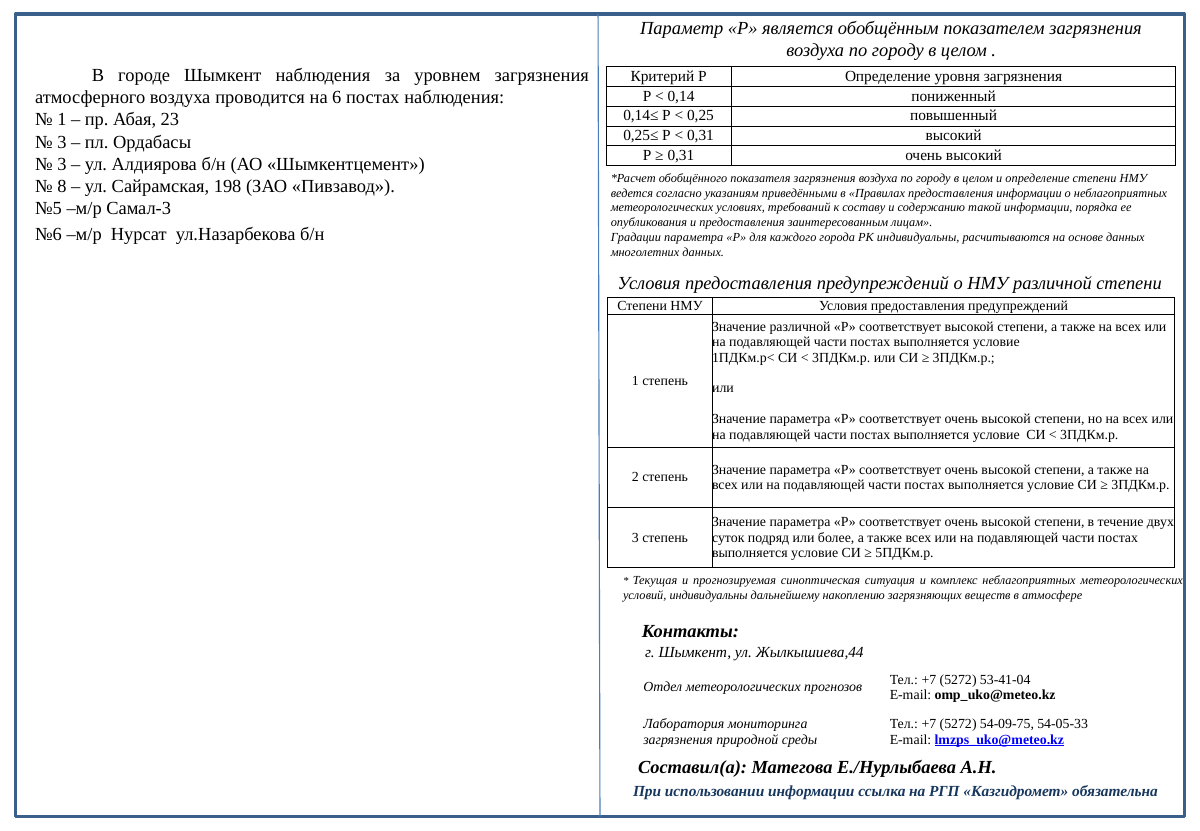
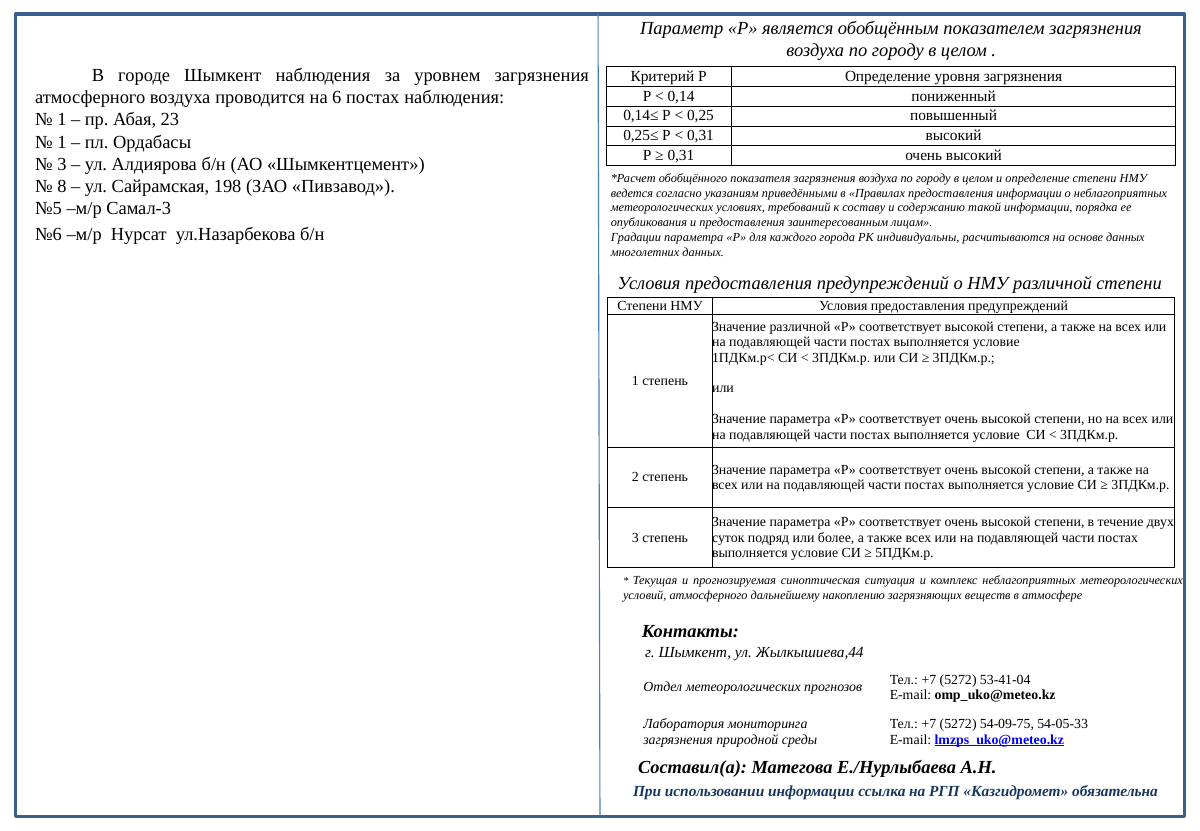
3: 3 -> 1 (62, 142)
условий индивидуальны: индивидуальны -> атмосферного (709, 595)
